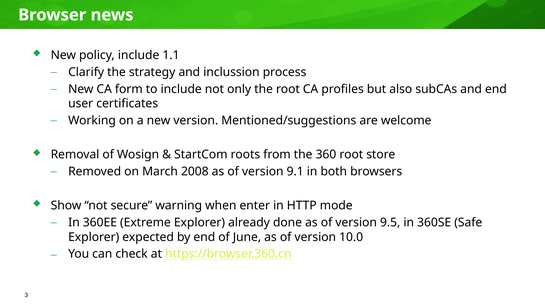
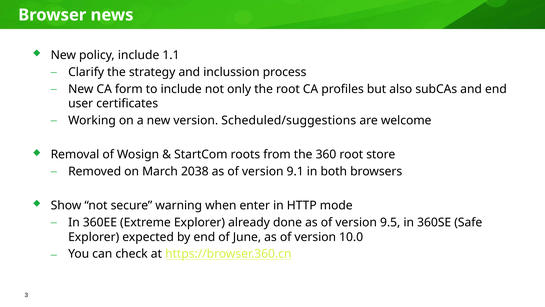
Mentioned/suggestions: Mentioned/suggestions -> Scheduled/suggestions (289, 120)
2008: 2008 -> 2038 (195, 171)
